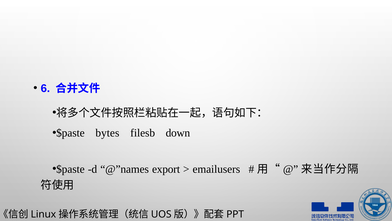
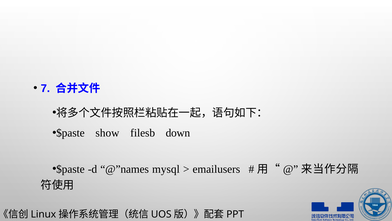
6: 6 -> 7 (45, 88)
bytes: bytes -> show (107, 133)
export: export -> mysql (166, 169)
